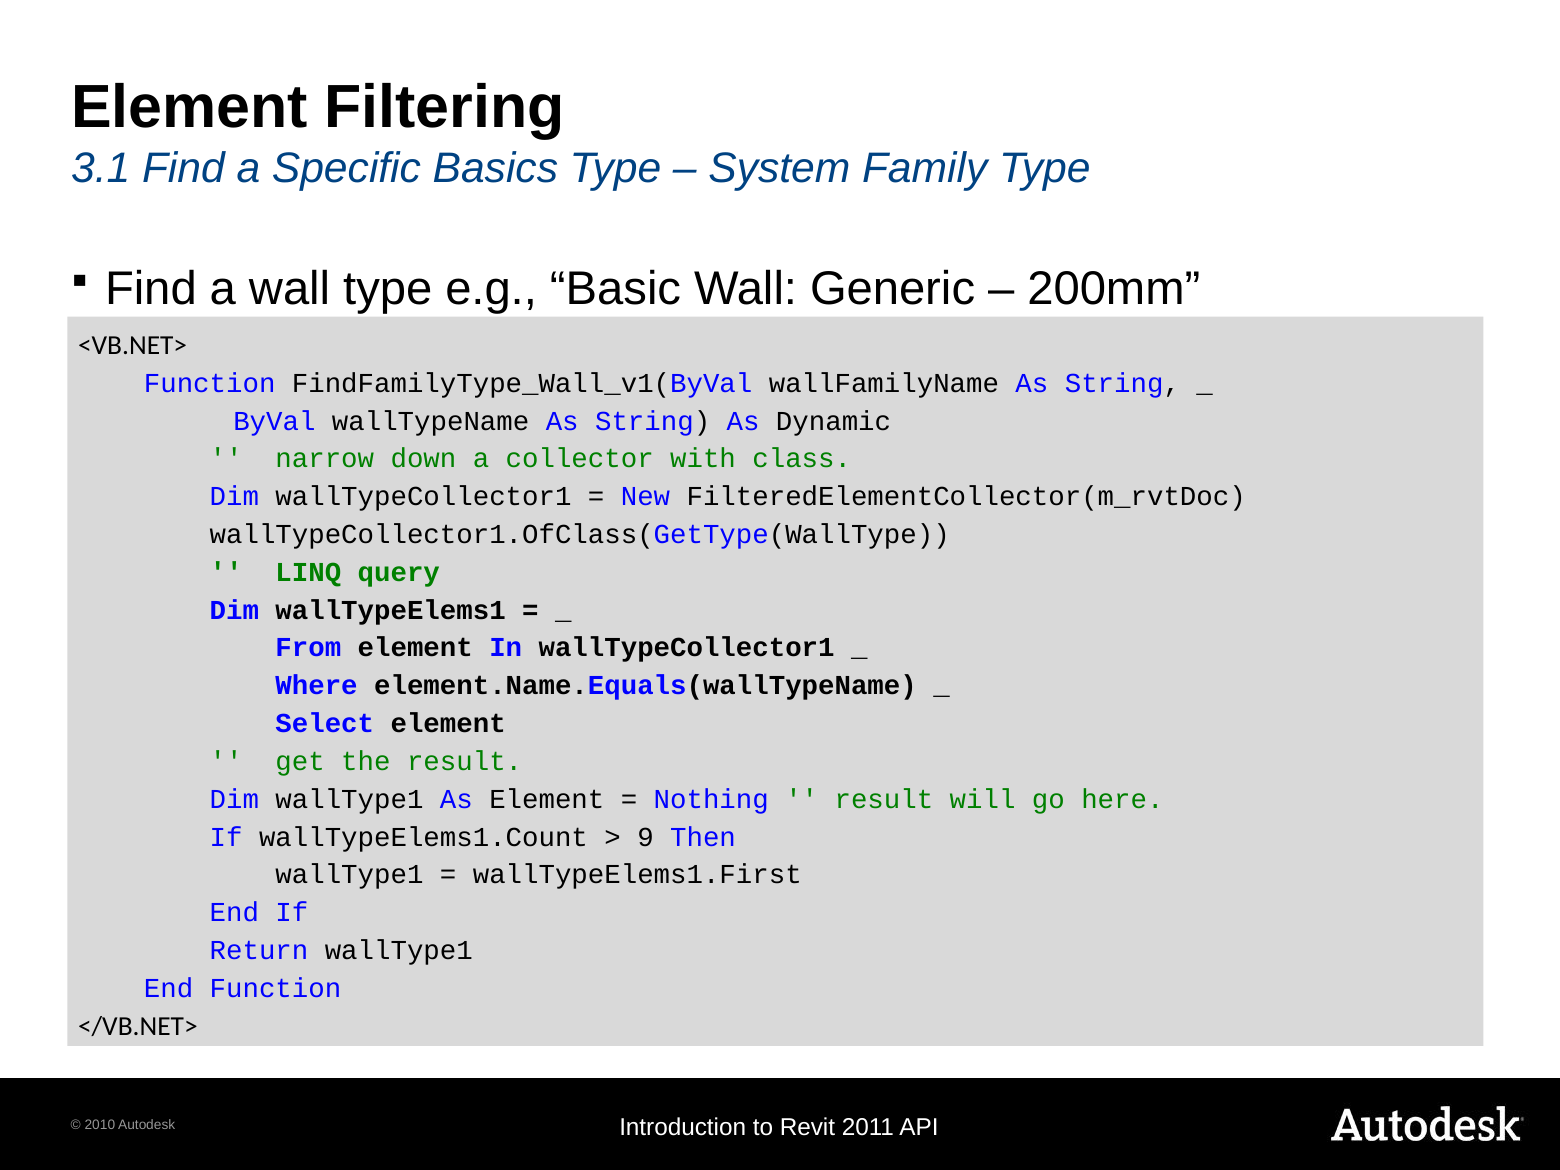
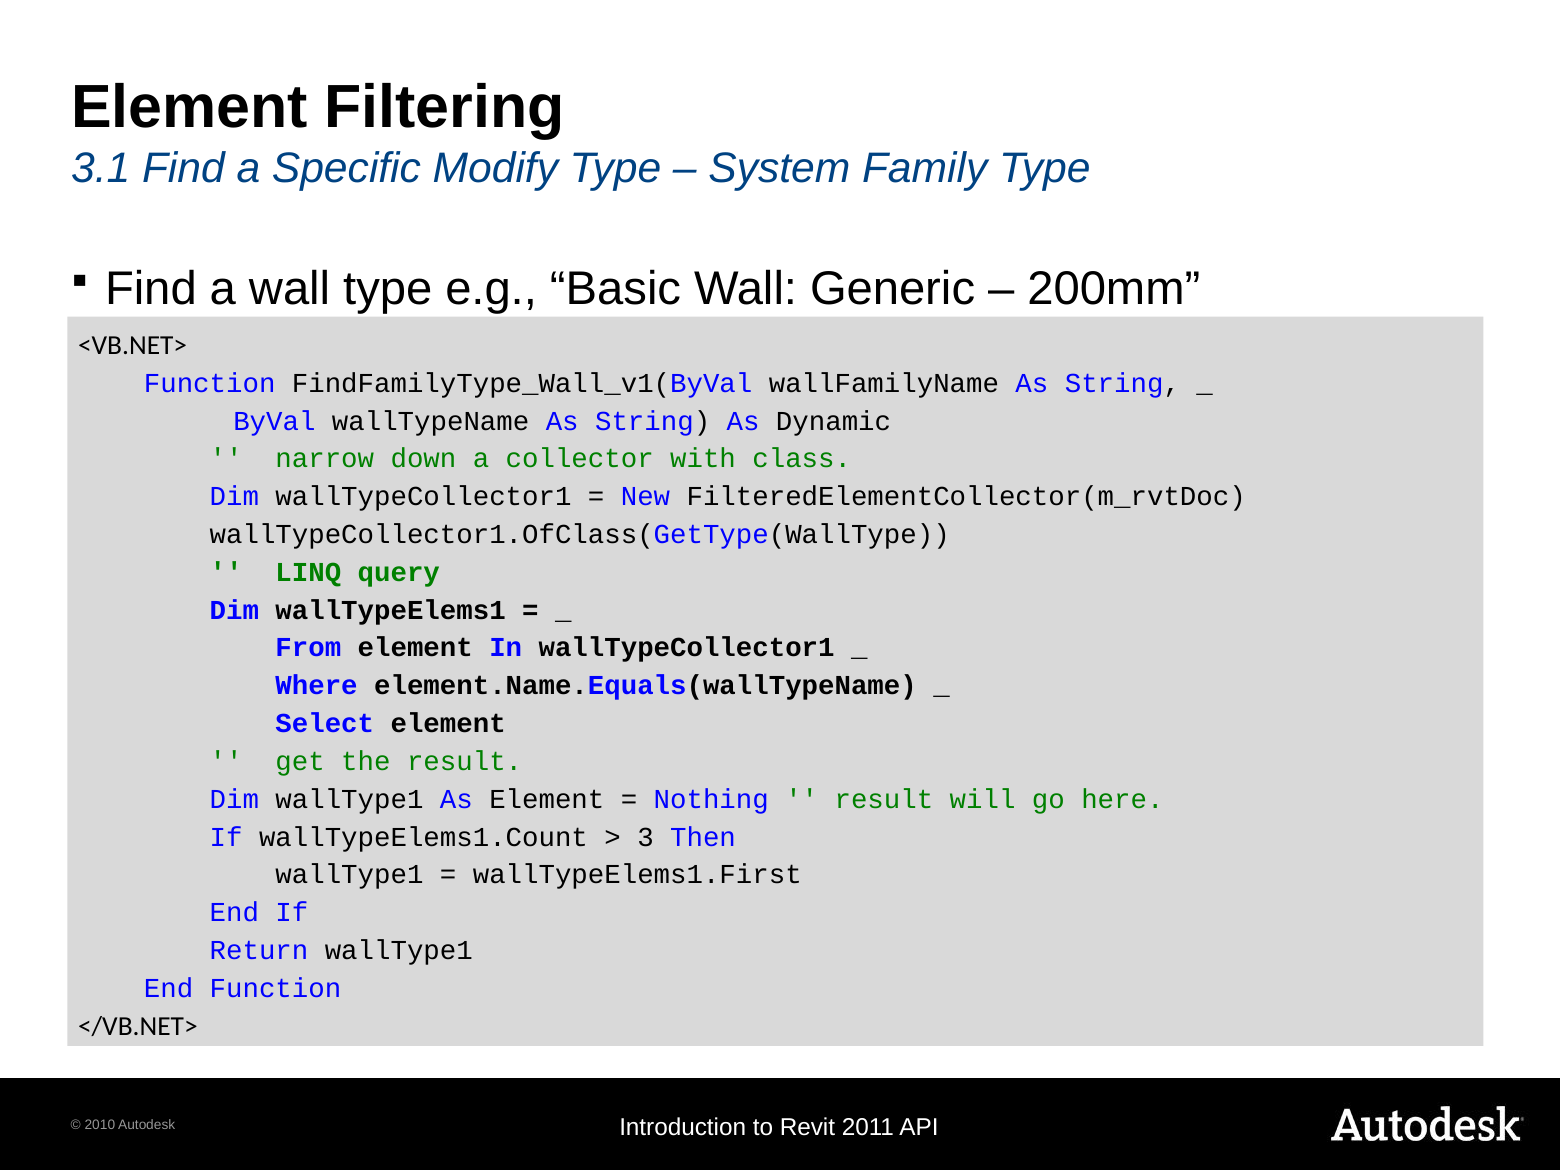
Basics: Basics -> Modify (495, 168)
9: 9 -> 3 (645, 837)
